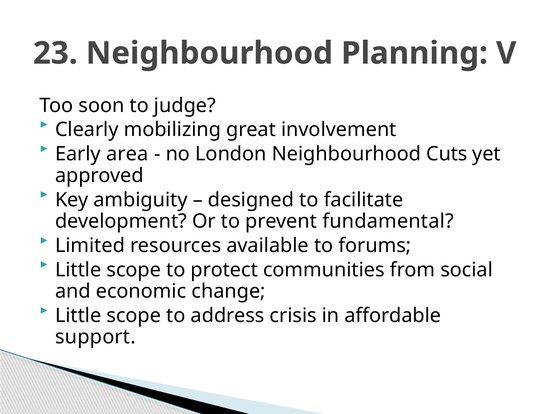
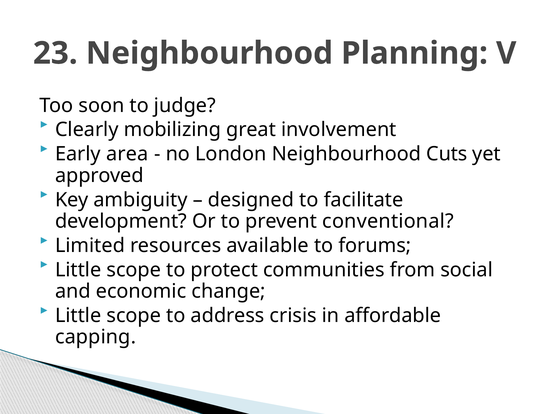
fundamental: fundamental -> conventional (388, 221)
support: support -> capping (96, 336)
